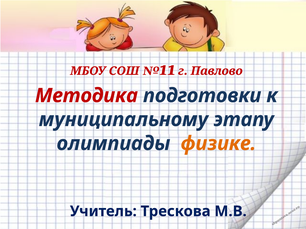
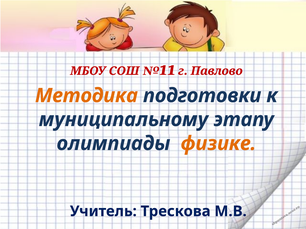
Методика colour: red -> orange (86, 96)
